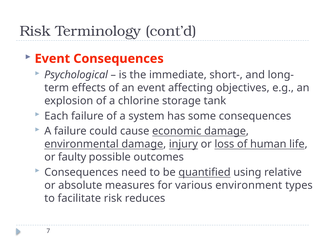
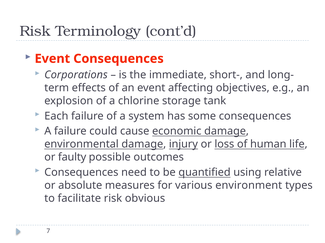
Psychological: Psychological -> Corporations (76, 75)
reduces: reduces -> obvious (145, 199)
